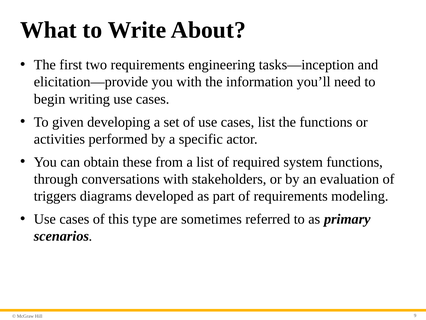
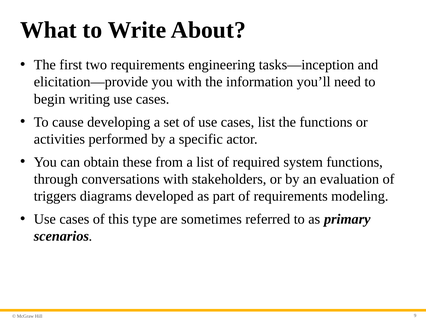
given: given -> cause (68, 122)
